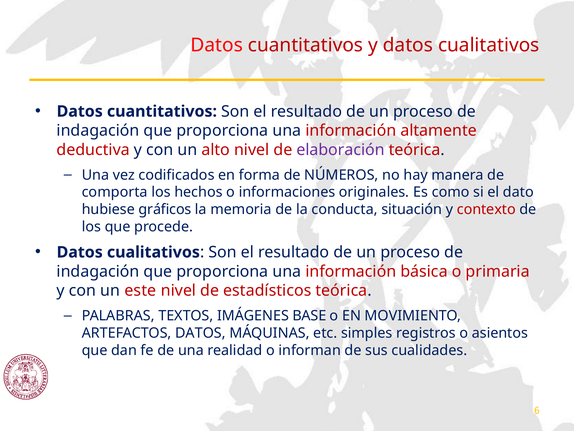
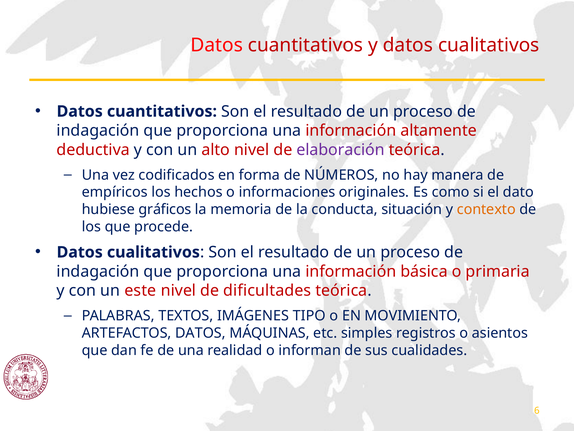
comporta: comporta -> empíricos (115, 192)
contexto colour: red -> orange (486, 209)
estadísticos: estadísticos -> dificultades (267, 290)
BASE: BASE -> TIPO (309, 315)
